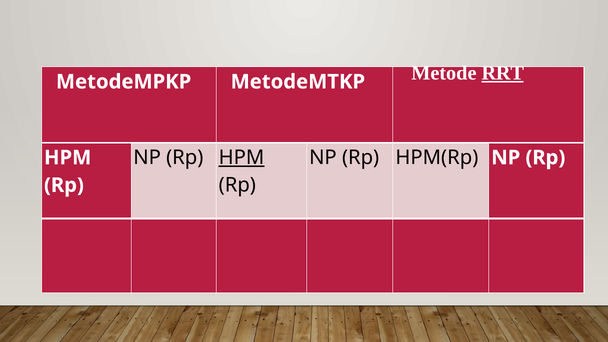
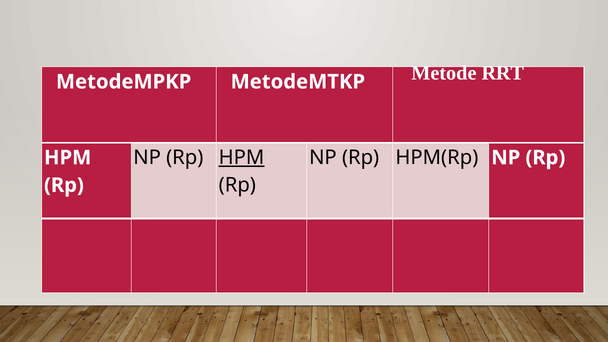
RRT underline: present -> none (503, 73)
